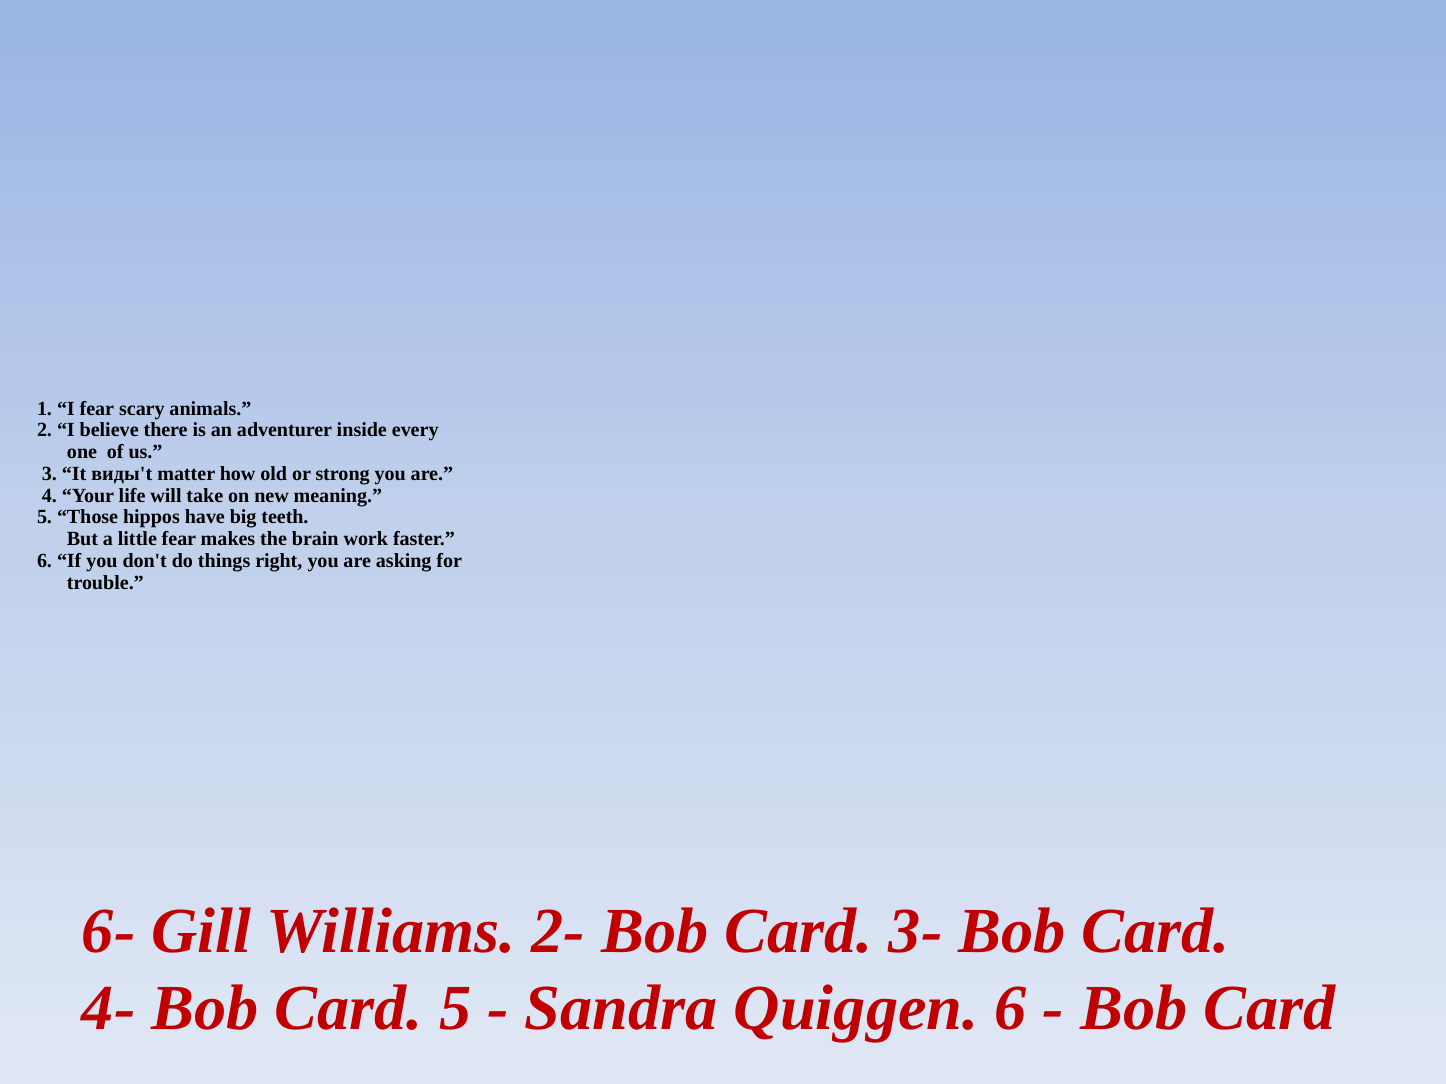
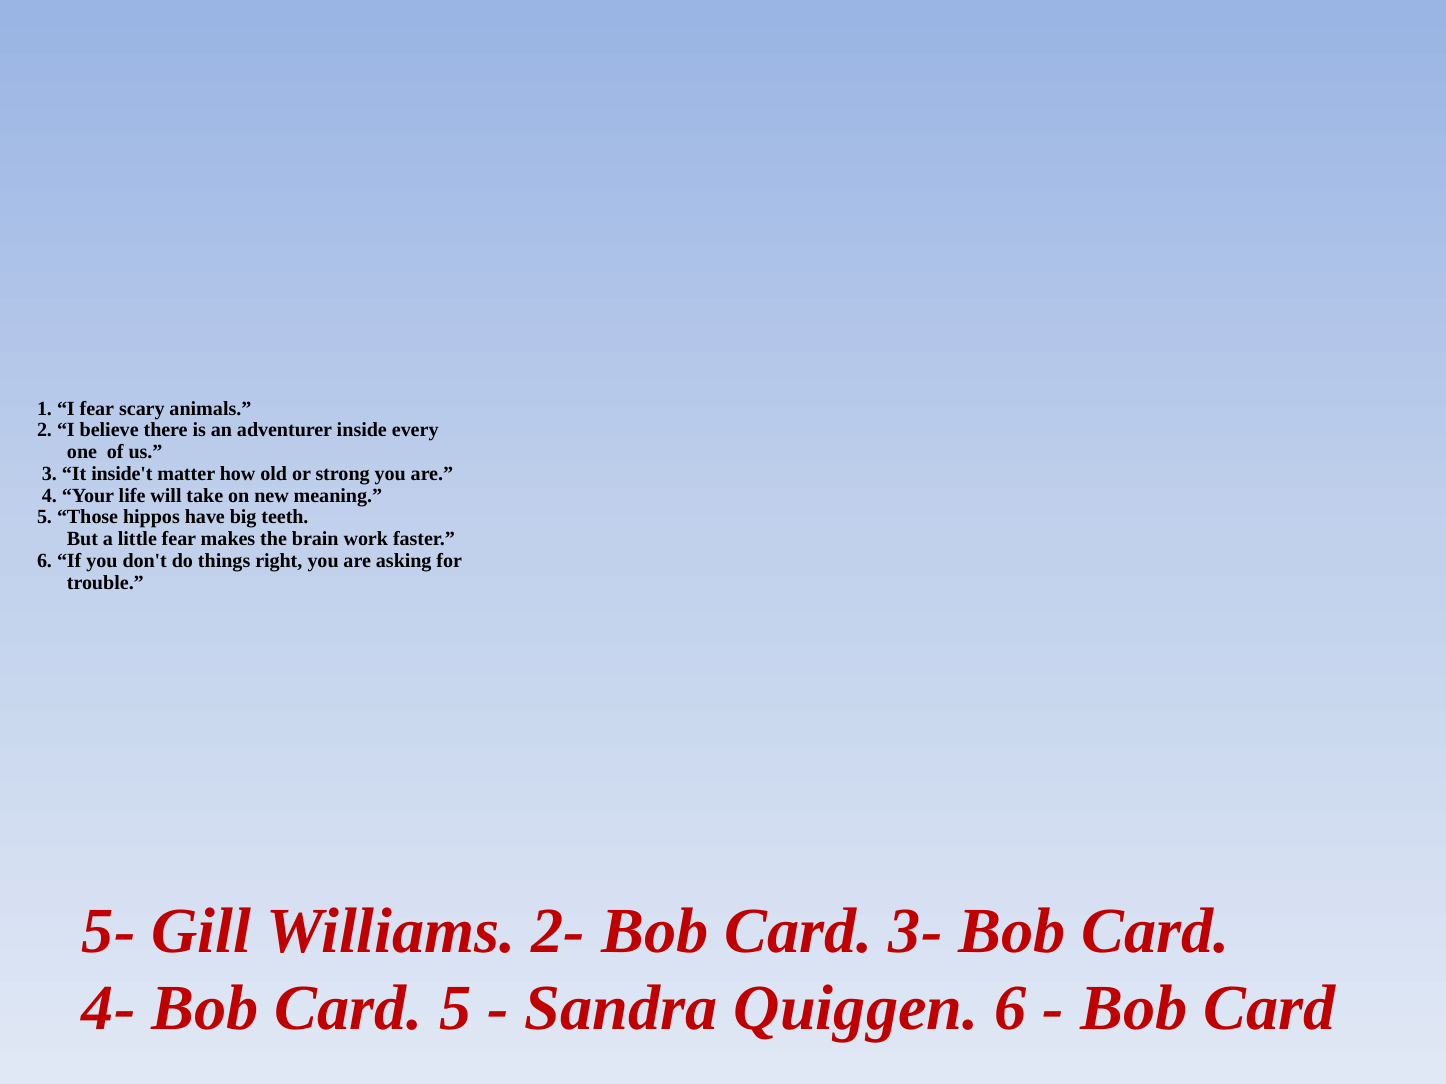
виды't: виды't -> inside't (122, 474)
6-: 6- -> 5- (109, 931)
